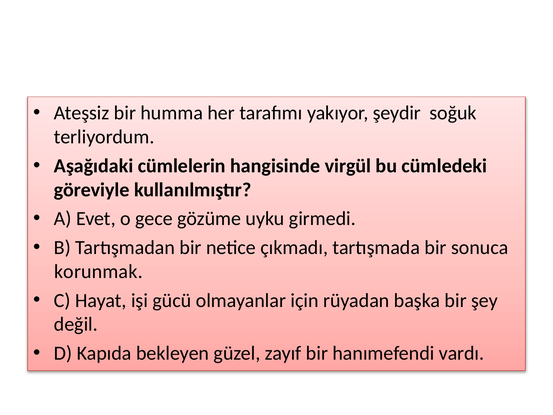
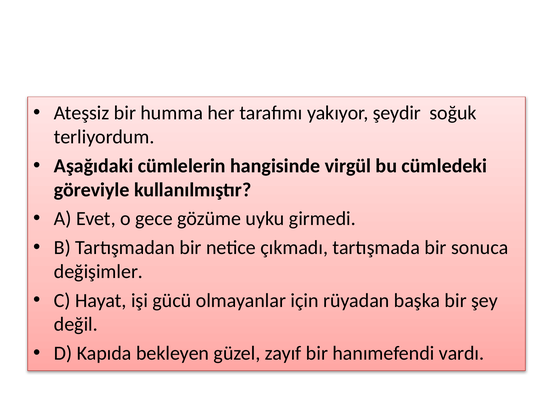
korunmak: korunmak -> değişimler (98, 271)
